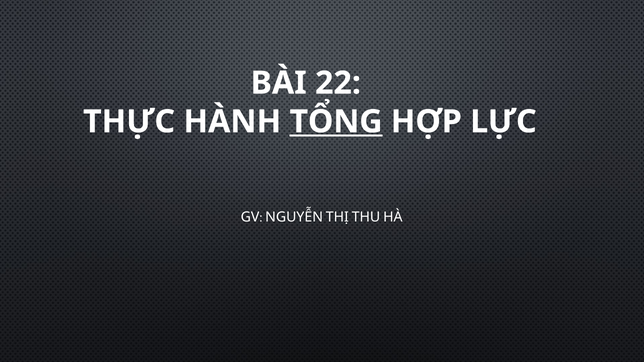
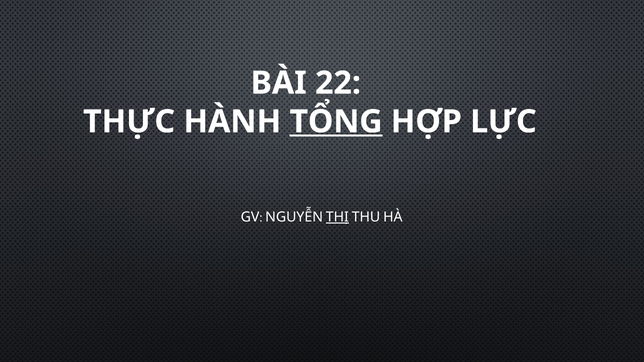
THỊ underline: none -> present (337, 217)
